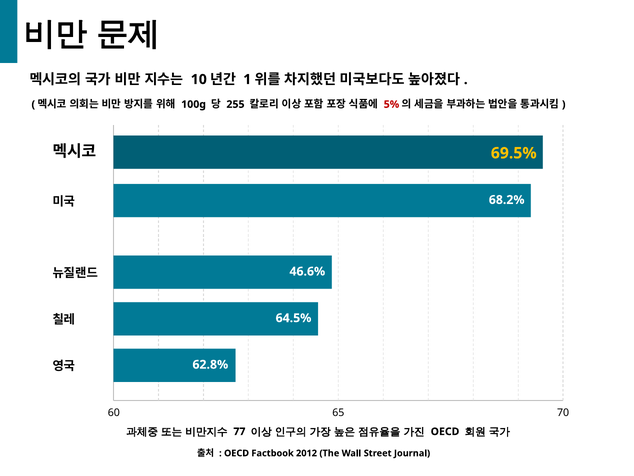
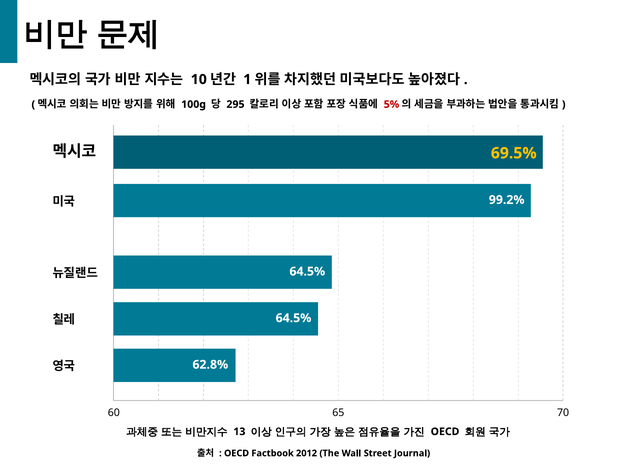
255: 255 -> 295 (235, 104)
68.2%: 68.2% -> 99.2% (507, 200)
46.6%: 46.6% -> 64.5% (307, 271)
77: 77 -> 13 (239, 431)
